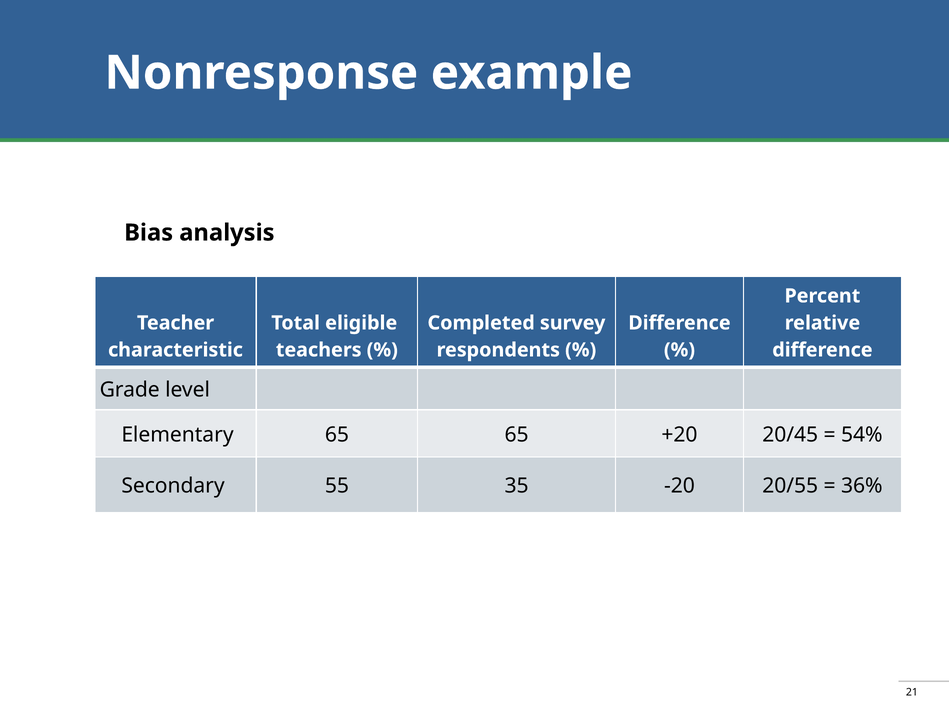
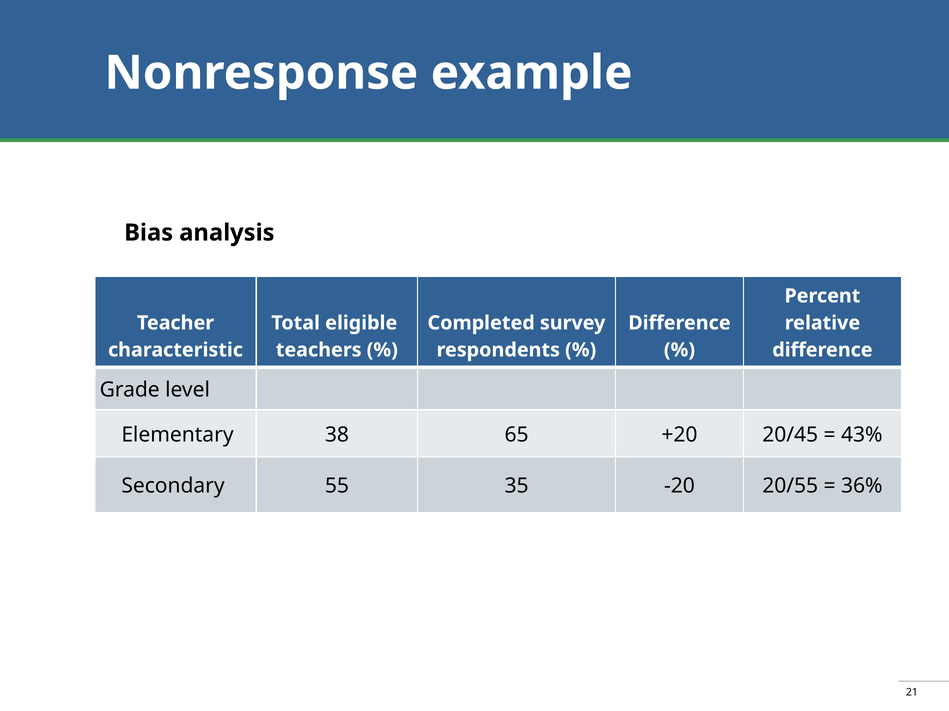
Elementary 65: 65 -> 38 (337, 435)
54%: 54% -> 43% (862, 435)
